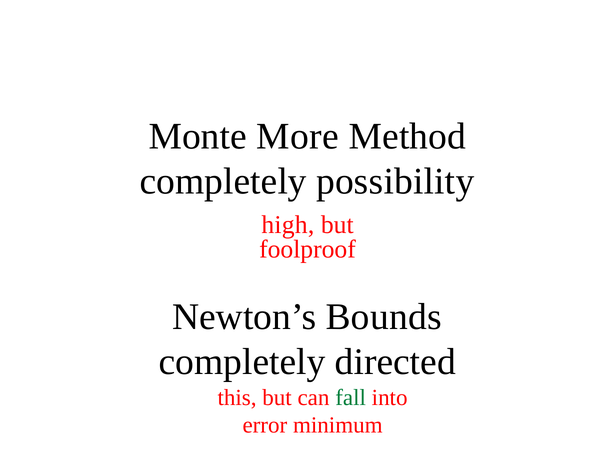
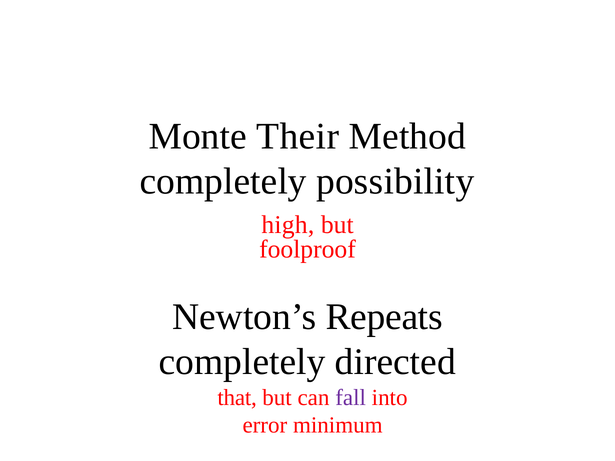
More: More -> Their (298, 136)
Bounds: Bounds -> Repeats (384, 317)
this: this -> that (237, 398)
fall colour: green -> purple (351, 398)
